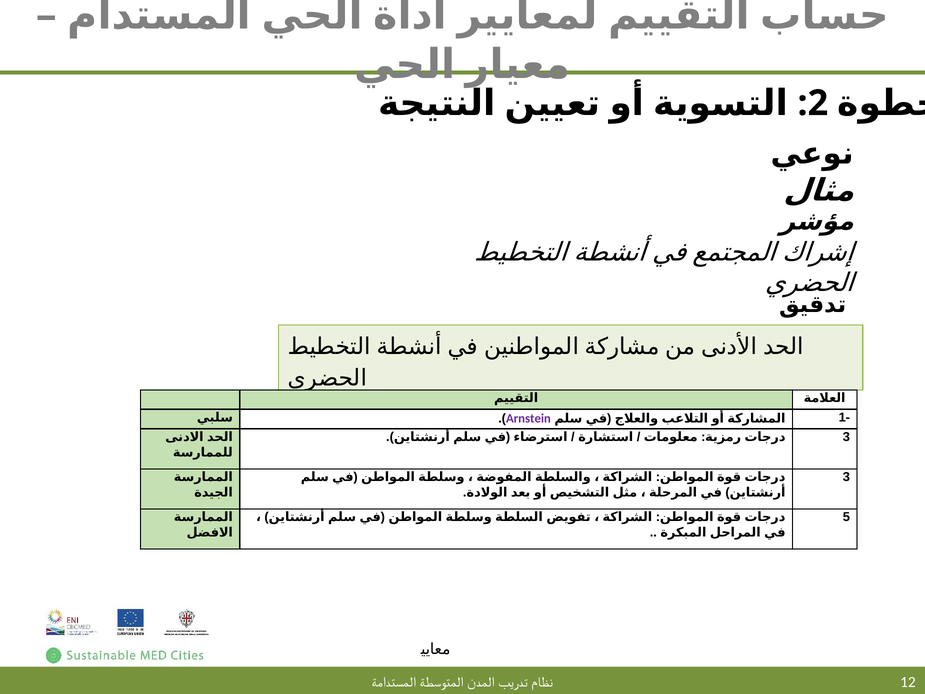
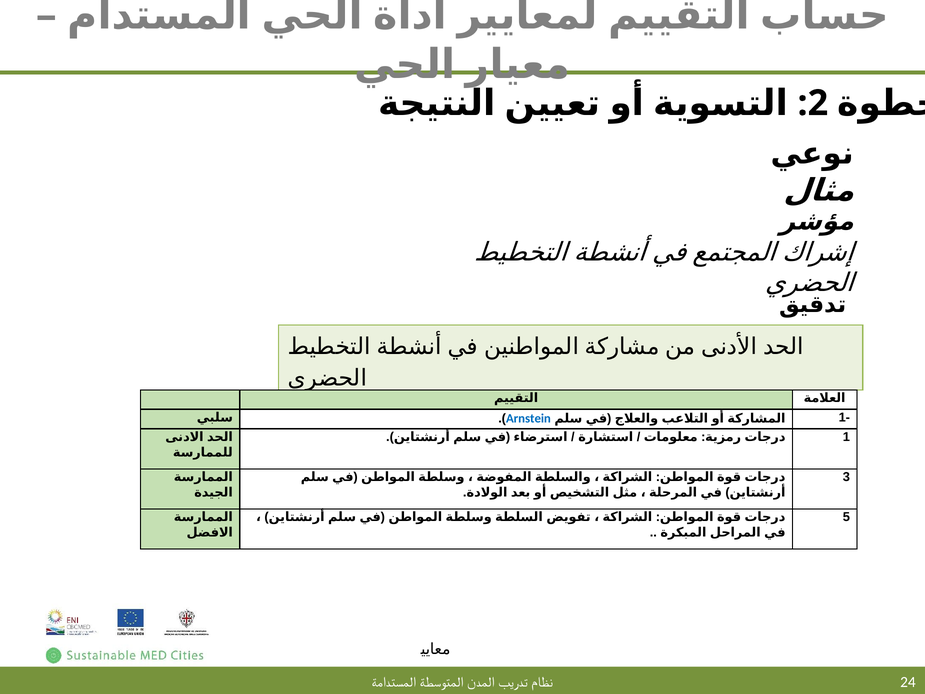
Arnstein colour: purple -> blue (528, 418)
3: 3 -> 1 (846, 437)
12: 12 -> 24 (908, 682)
